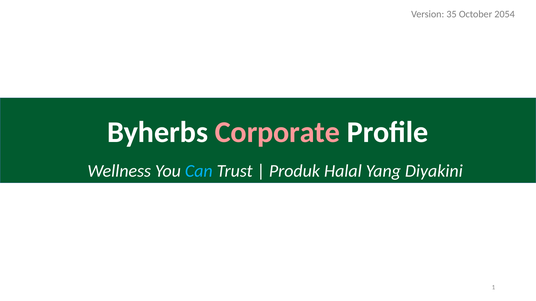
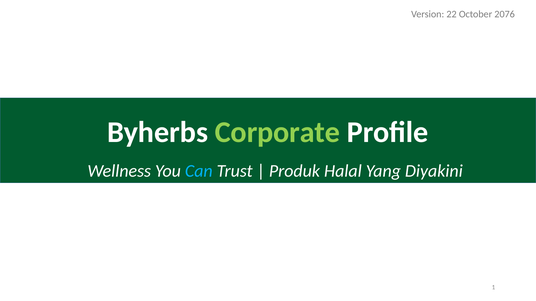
35: 35 -> 22 (452, 14)
2054: 2054 -> 2076 (505, 14)
Corporate colour: pink -> light green (277, 132)
